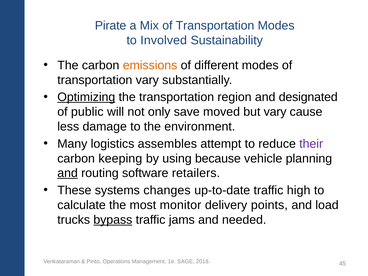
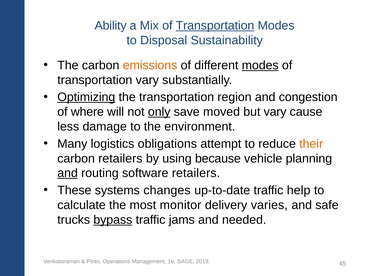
Pirate: Pirate -> Ability (111, 26)
Transportation underline: none -> present (215, 26)
Involved: Involved -> Disposal (164, 40)
modes underline: none -> present (260, 65)
designated: designated -> congestion (308, 97)
public: public -> where (87, 112)
only underline: none -> present (159, 112)
assembles: assembles -> obligations (167, 144)
their colour: purple -> orange (311, 144)
carbon keeping: keeping -> retailers (120, 158)
high: high -> help (299, 190)
points: points -> varies (269, 205)
load: load -> safe (327, 205)
